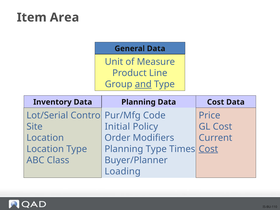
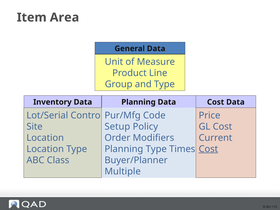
and underline: present -> none (143, 84)
Initial: Initial -> Setup (117, 127)
Loading: Loading -> Multiple (123, 171)
